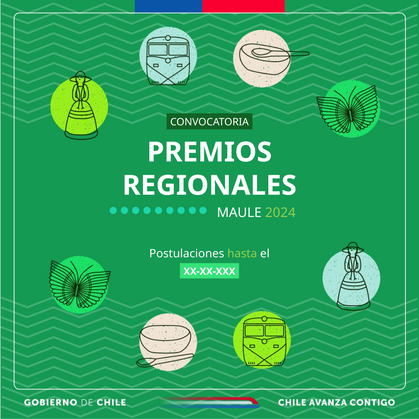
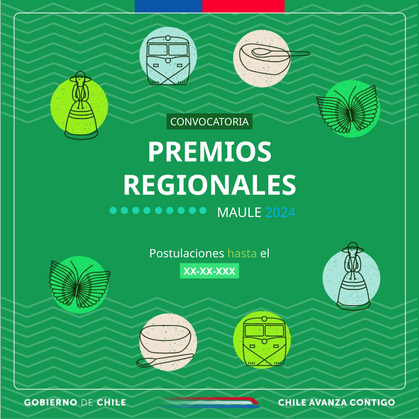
2024 colour: light green -> light blue (280, 213)
